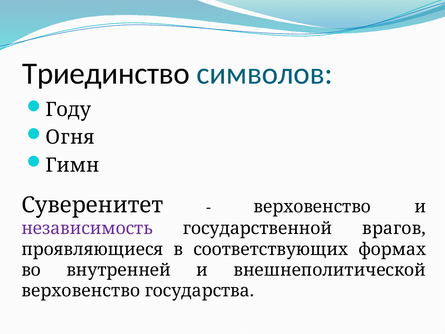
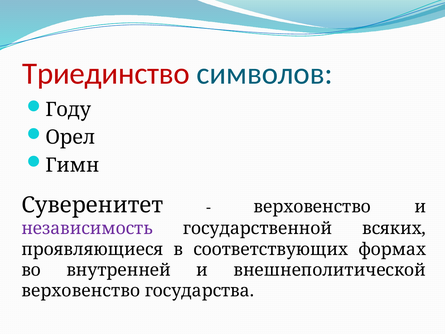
Триединство colour: black -> red (106, 73)
Огня: Огня -> Орел (70, 137)
врагов: врагов -> всяких (394, 228)
